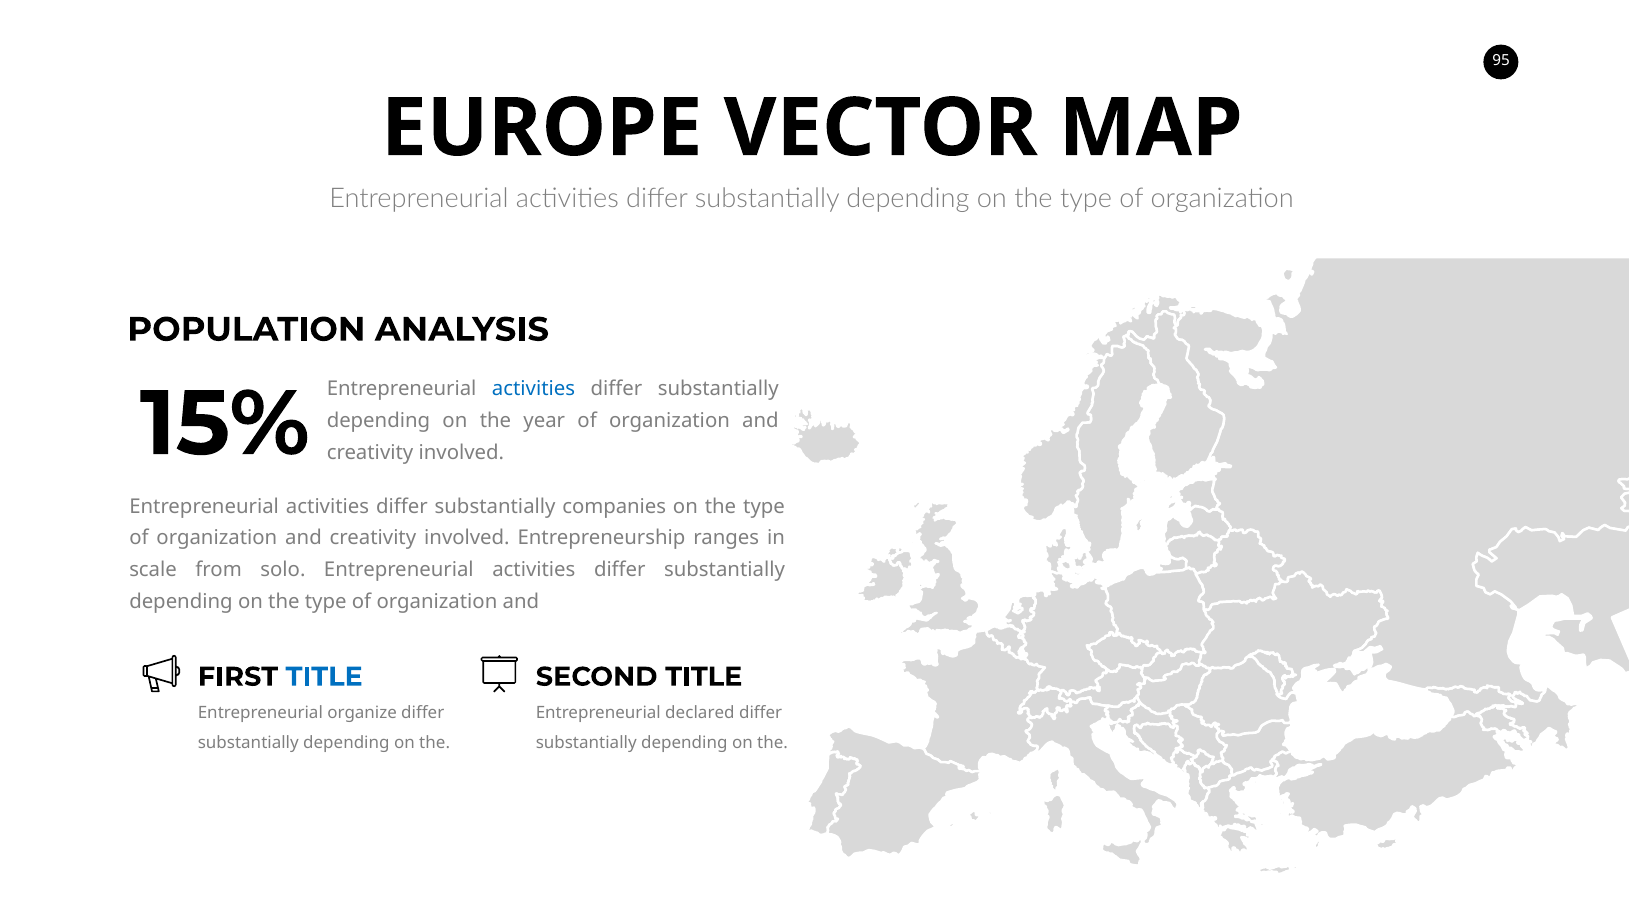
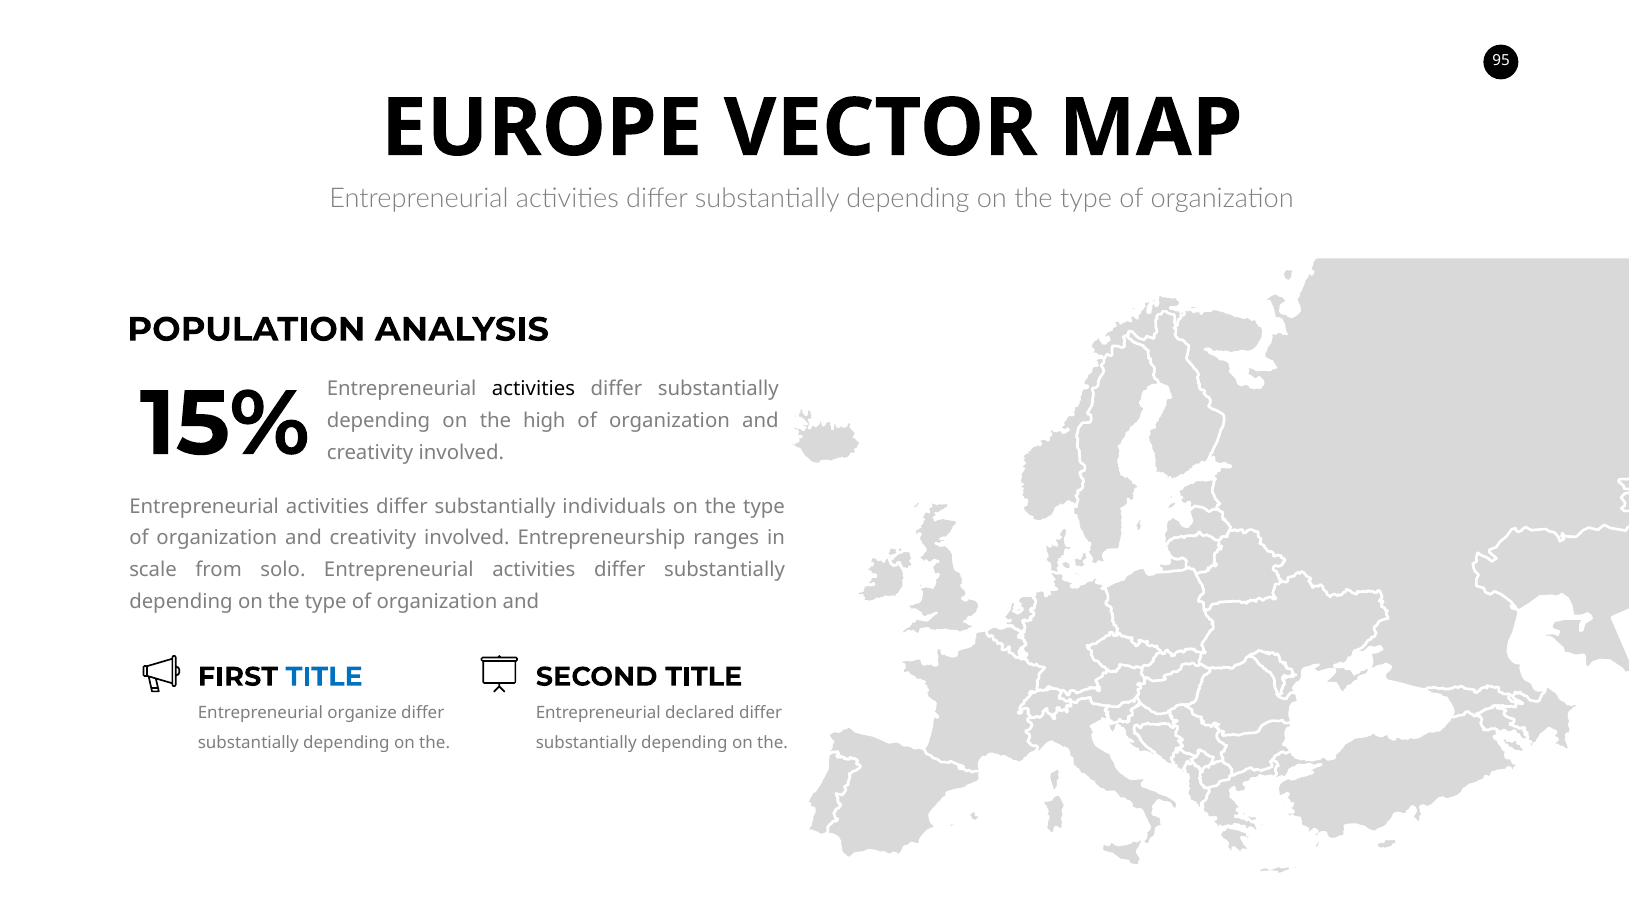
activities colour: blue -> black (534, 389)
year: year -> high (544, 421)
companies: companies -> individuals (614, 507)
